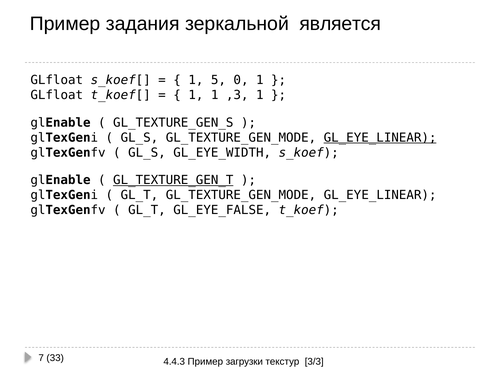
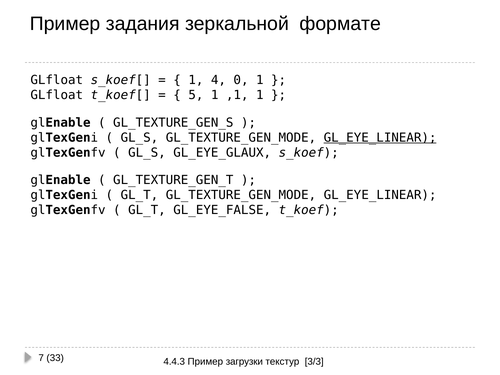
является: является -> формате (340, 24)
5: 5 -> 4 (218, 80)
1: 1 -> 5 (196, 95)
,3: ,3 -> ,1 (237, 95)
GL_EYE_WIDTH: GL_EYE_WIDTH -> GL_EYE_GLAUX (222, 153)
GL_TEXTURE_GEN_T underline: present -> none (173, 180)
